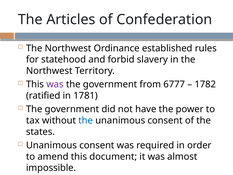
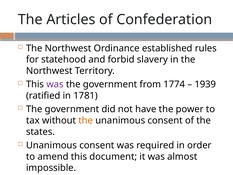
6777: 6777 -> 1774 (174, 84)
1782: 1782 -> 1939 (205, 84)
the colour: blue -> orange (86, 120)
